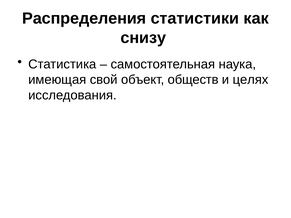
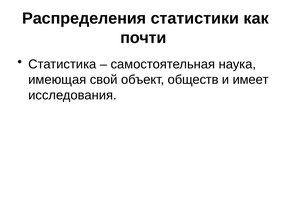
снизу: снизу -> почти (143, 38)
целях: целях -> имеет (251, 80)
